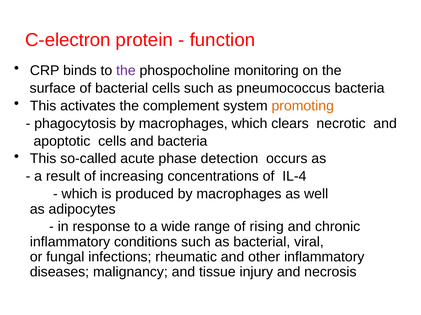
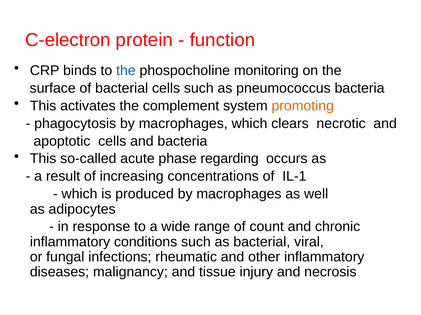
the colour: purple -> blue (126, 71)
detection: detection -> regarding (230, 159)
IL-4: IL-4 -> IL-1 (294, 177)
rising: rising -> count (267, 227)
